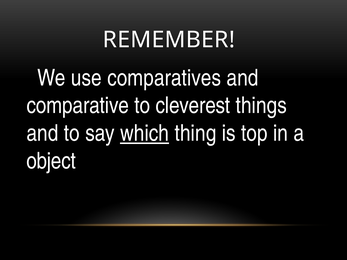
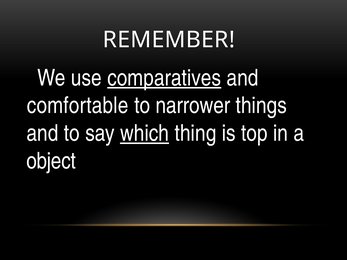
comparatives underline: none -> present (164, 78)
comparative: comparative -> comfortable (78, 106)
cleverest: cleverest -> narrower (193, 106)
